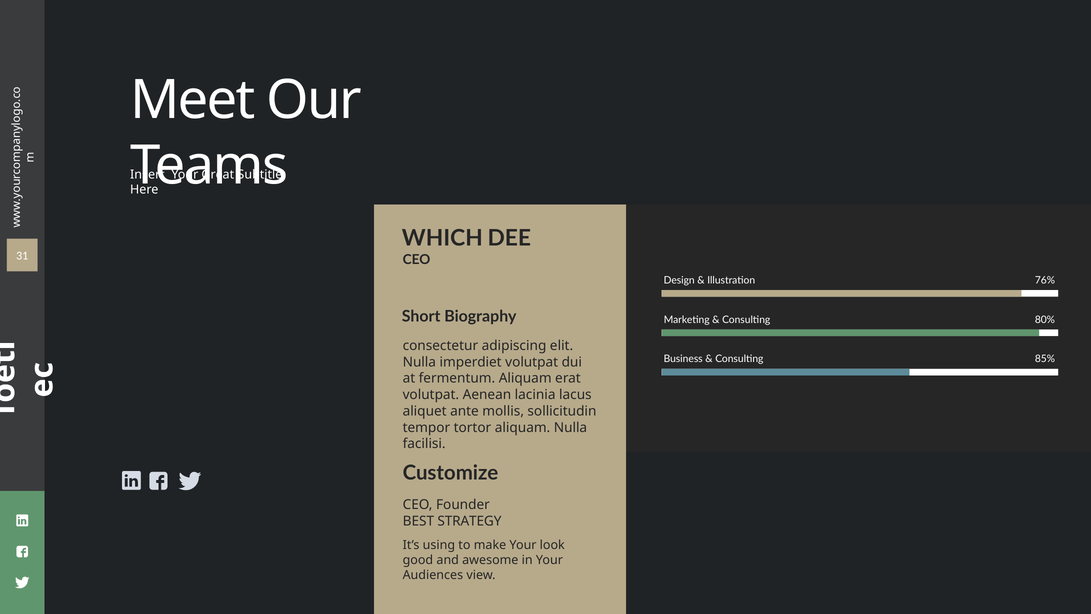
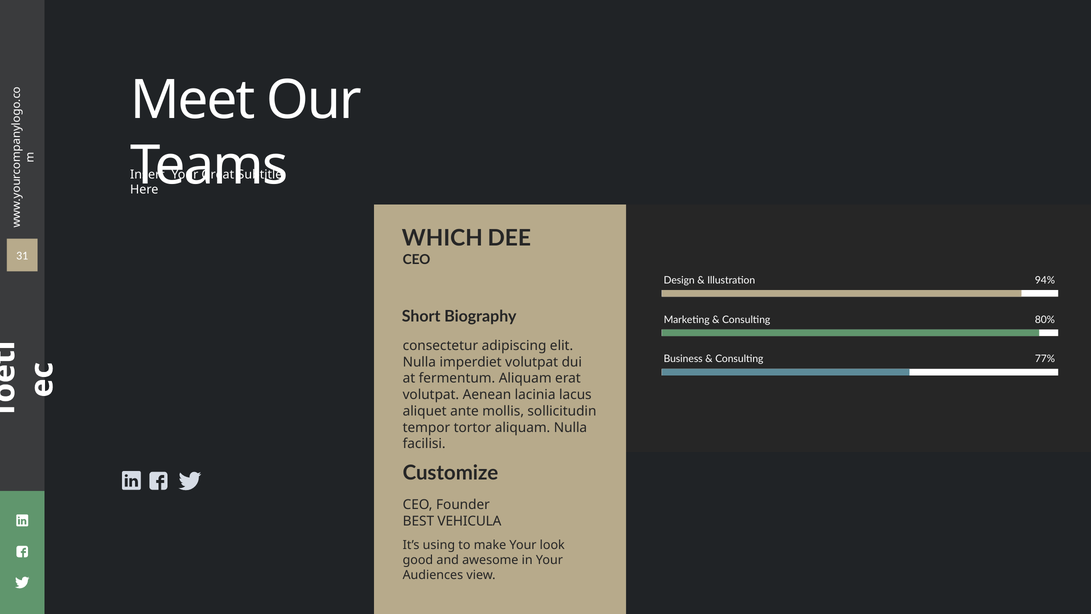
76%: 76% -> 94% (1045, 280)
85%: 85% -> 77% (1045, 359)
STRATEGY: STRATEGY -> VEHICULA (469, 521)
